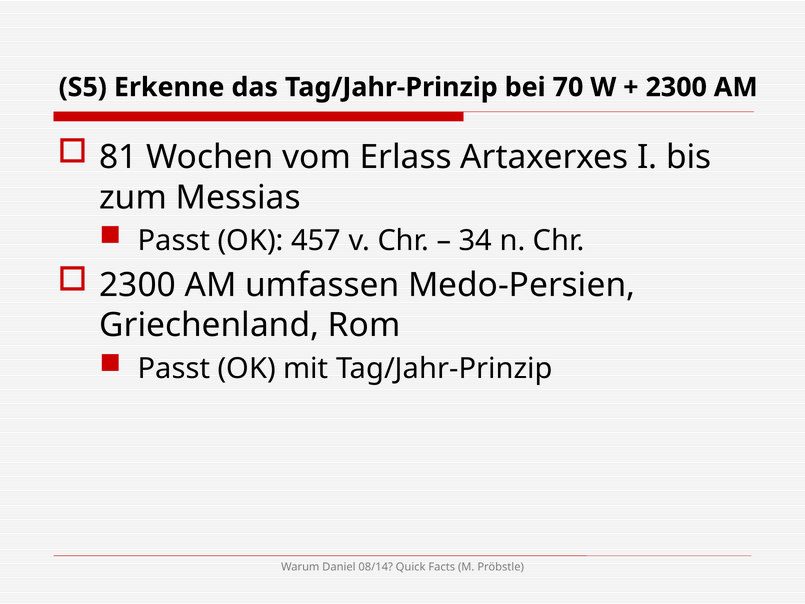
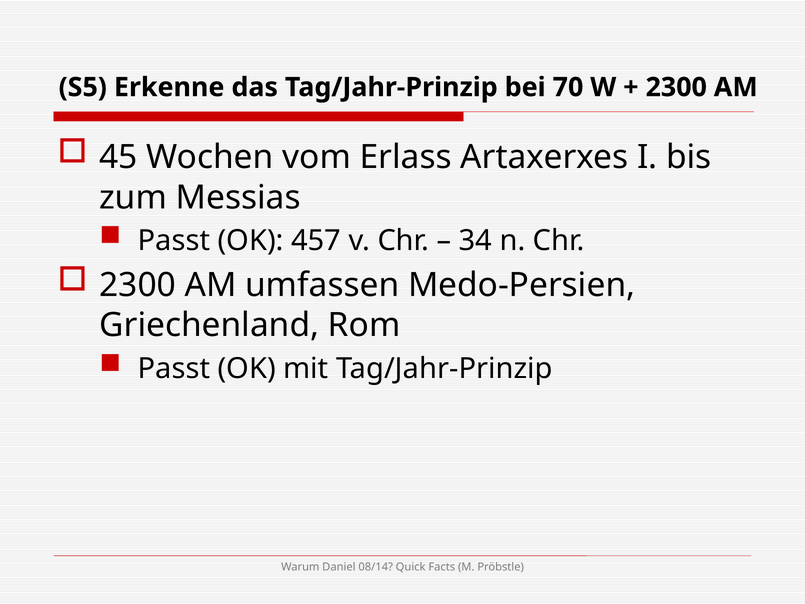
81: 81 -> 45 (118, 157)
